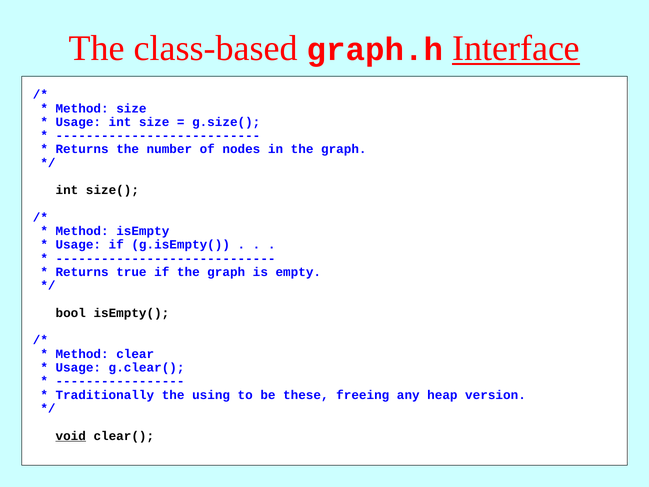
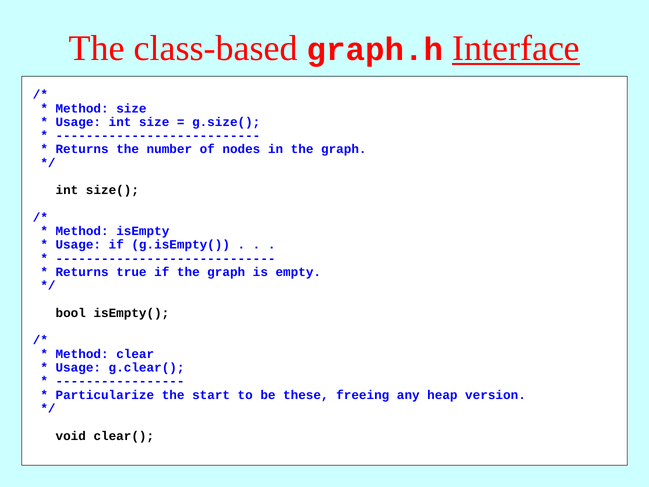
Traditionally: Traditionally -> Particularize (105, 395)
using: using -> start (211, 395)
void underline: present -> none (71, 436)
